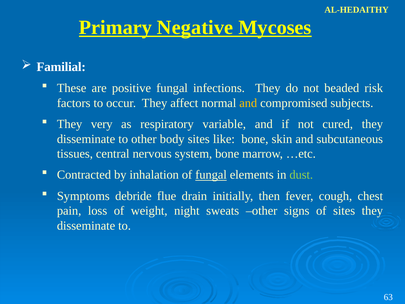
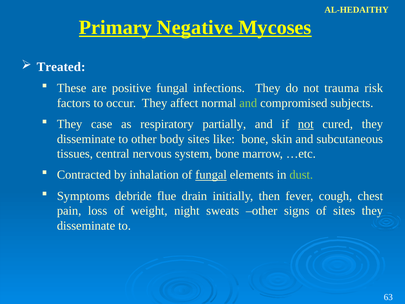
Familial: Familial -> Treated (61, 67)
beaded: beaded -> trauma (342, 88)
and colour: yellow -> light green (248, 103)
very: very -> case (102, 124)
variable: variable -> partially (224, 124)
not underline: none -> present (306, 124)
